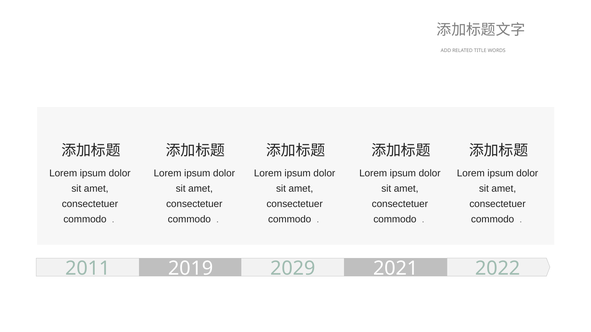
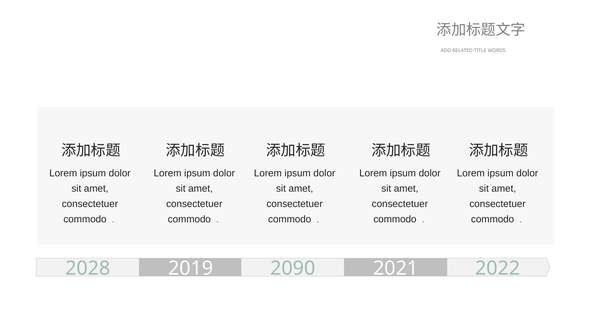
2011: 2011 -> 2028 (88, 269)
2029: 2029 -> 2090 (293, 269)
